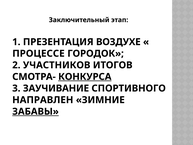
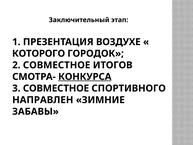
ПРОЦЕССЕ: ПРОЦЕССЕ -> КОТОРОГО (39, 53)
2 УЧАСТНИКОВ: УЧАСТНИКОВ -> СОВМЕСТНОЕ (57, 65)
3 ЗАУЧИВАНИЕ: ЗАУЧИВАНИЕ -> СОВМЕСТНОЕ (56, 88)
ЗАБАВЫ underline: present -> none (35, 111)
